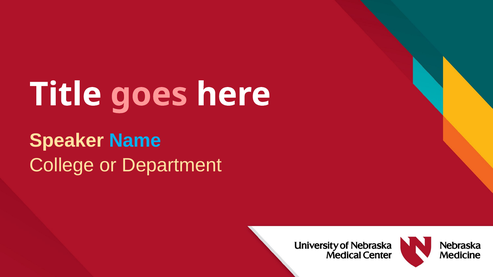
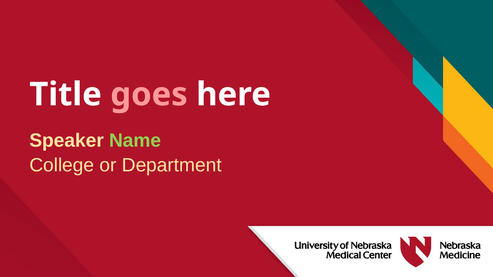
Name colour: light blue -> light green (135, 141)
